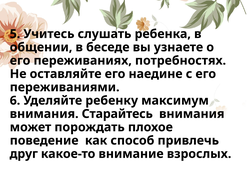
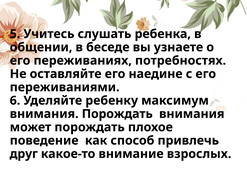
внимания Старайтесь: Старайтесь -> Порождать (117, 114)
